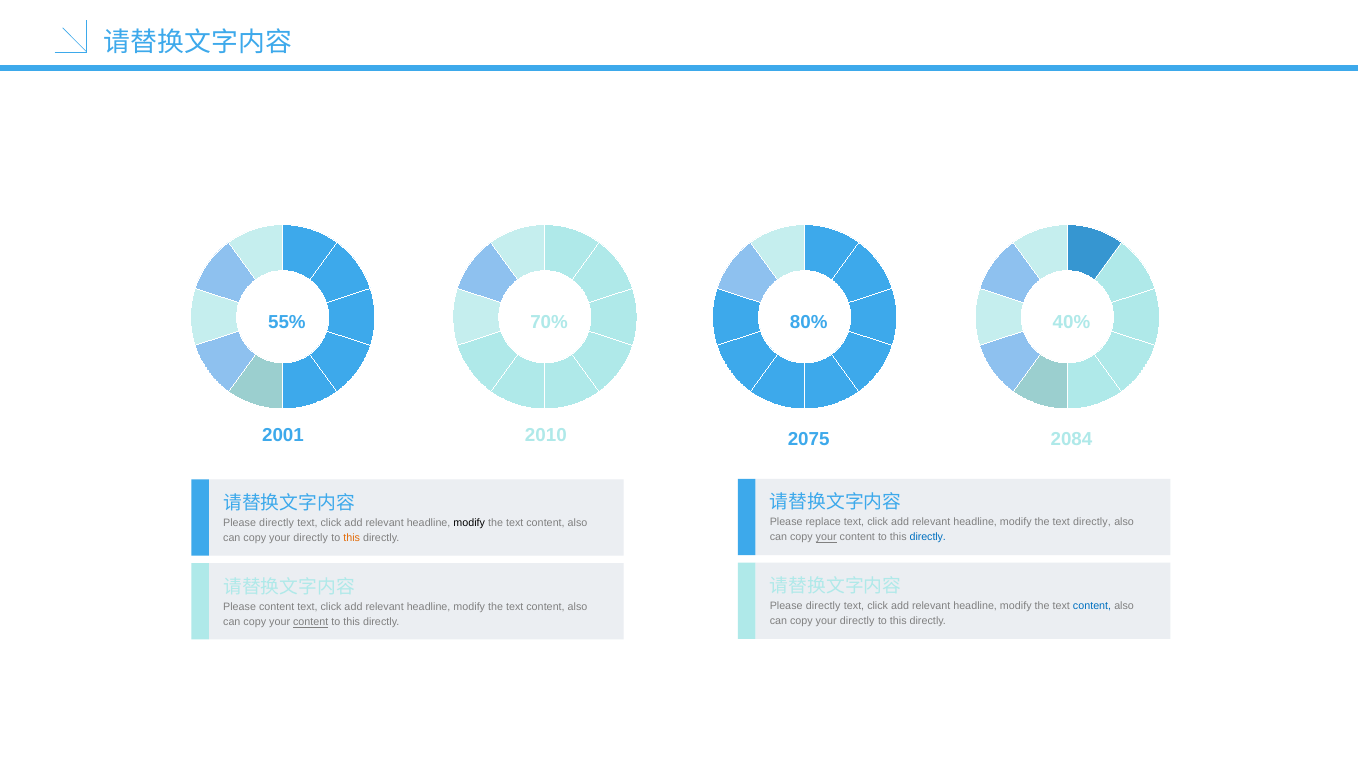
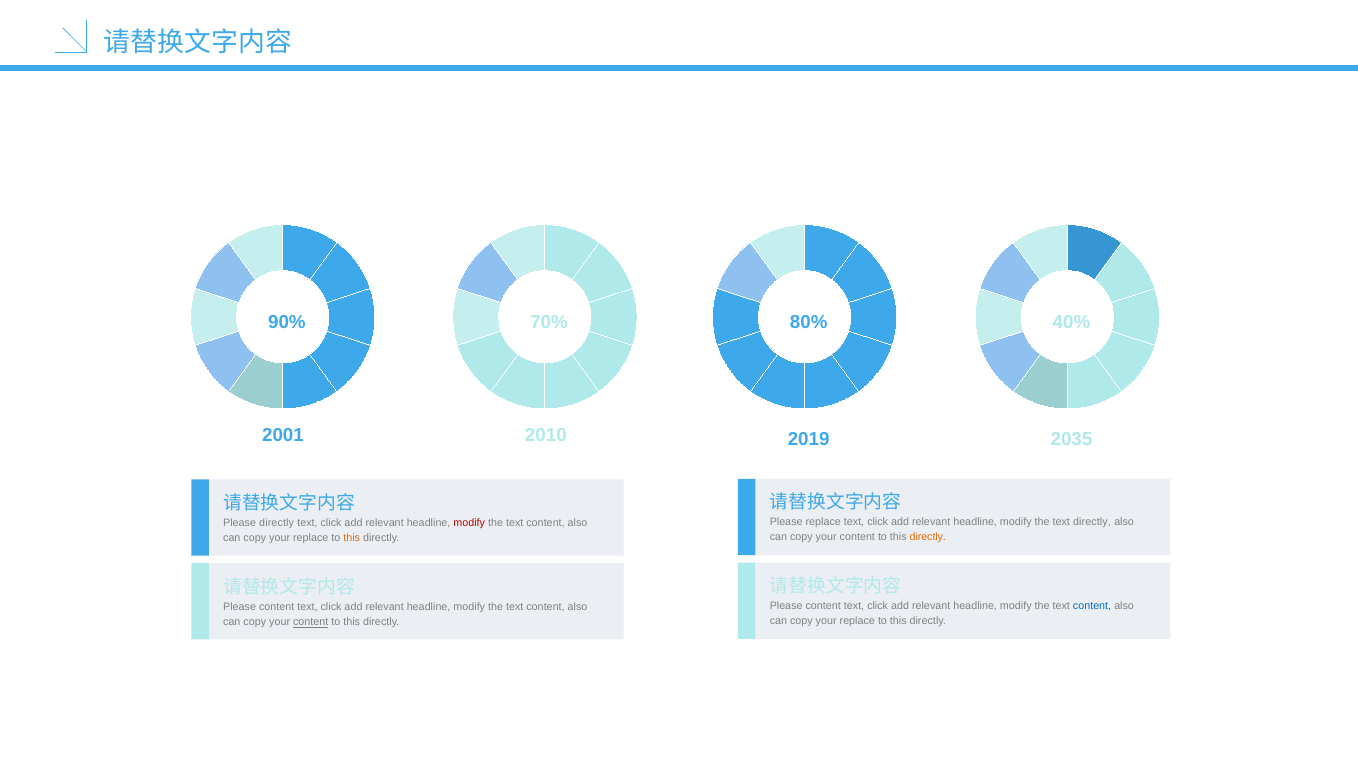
55%: 55% -> 90% (287, 323)
2075: 2075 -> 2019 (809, 439)
2084: 2084 -> 2035 (1071, 439)
modify colour: black -> red (469, 522)
your underline: present -> none (826, 537)
directly colour: blue -> orange (928, 537)
directly: directly -> replace (311, 538)
directly: directly -> content (823, 605)
directly: directly -> replace (857, 621)
